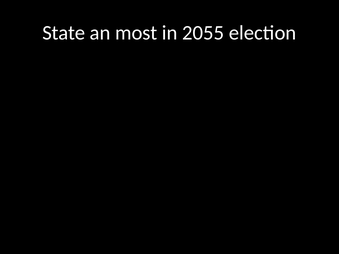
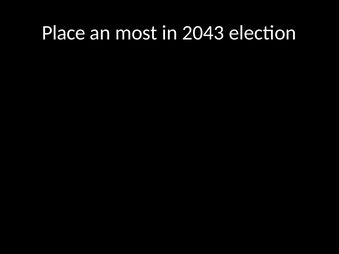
State: State -> Place (64, 33)
2055: 2055 -> 2043 (203, 33)
